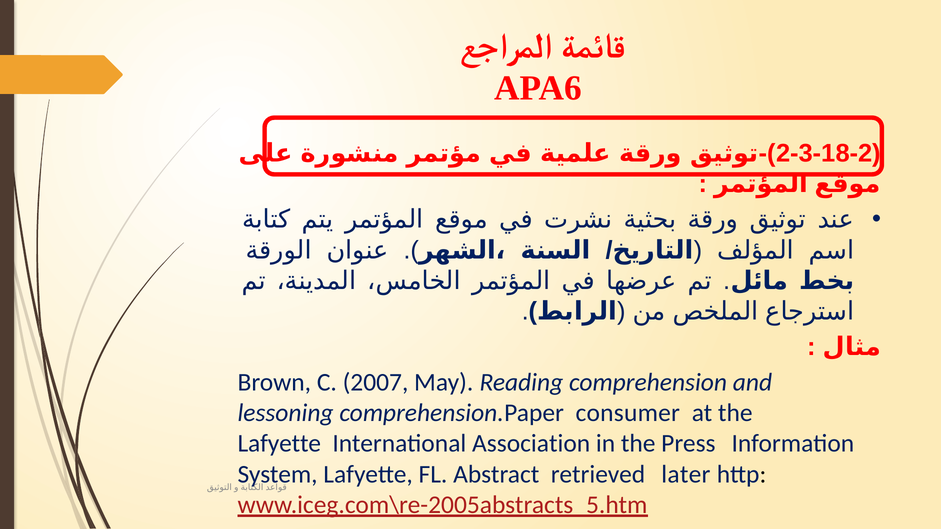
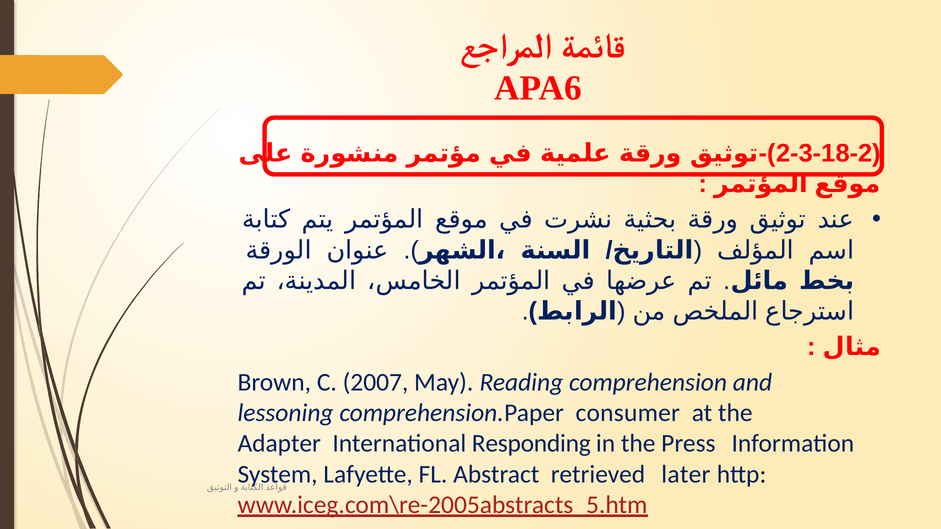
Lafyette: Lafyette -> Adapter (279, 444)
Association: Association -> Responding (531, 444)
